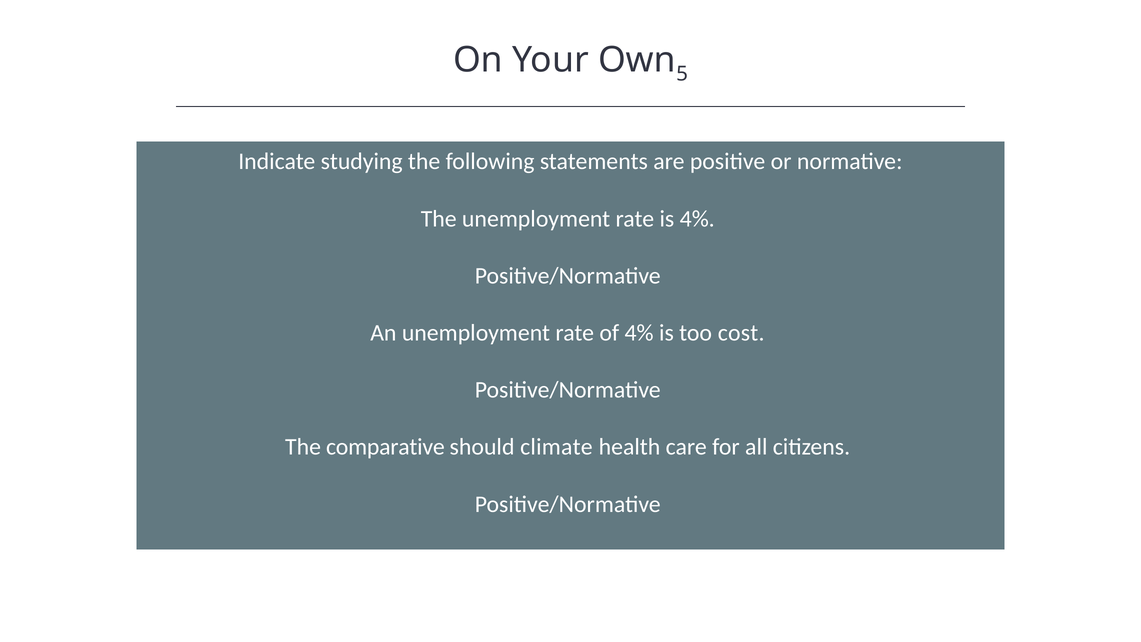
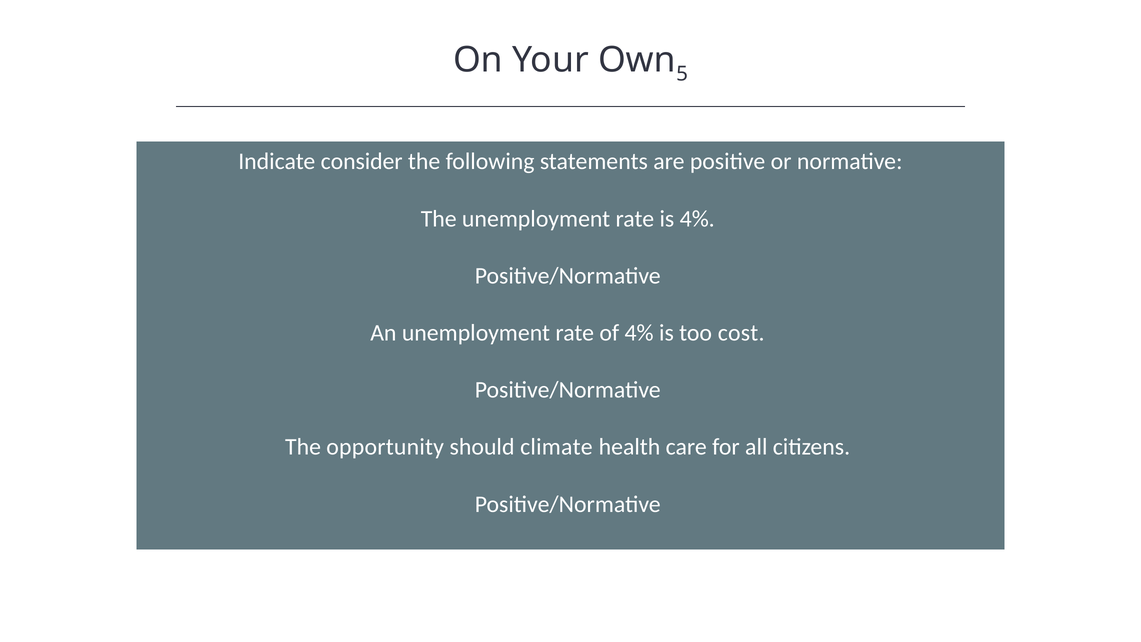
studying: studying -> consider (362, 162)
comparative: comparative -> opportunity (385, 447)
